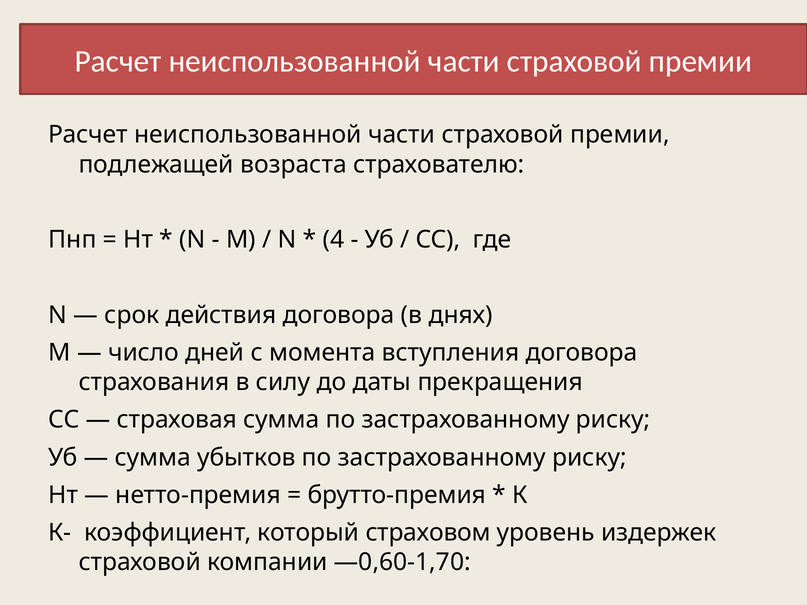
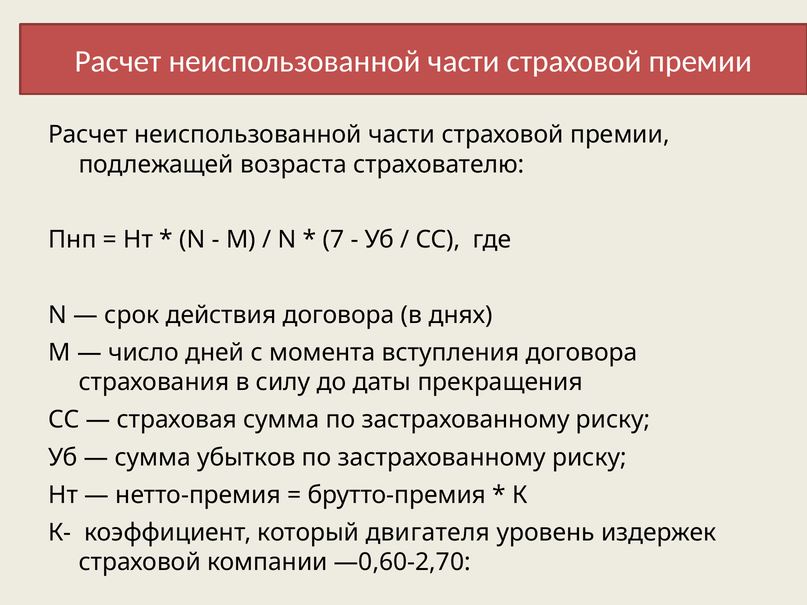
4: 4 -> 7 (334, 240)
страховом: страховом -> двигателя (428, 533)
—0,60-1,70: —0,60-1,70 -> —0,60-2,70 (402, 562)
